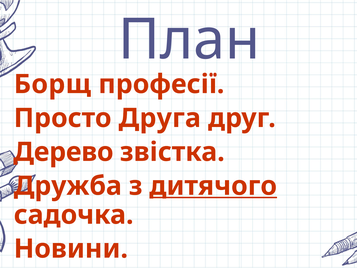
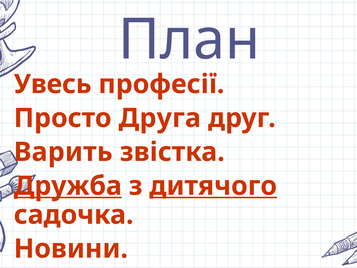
Борщ: Борщ -> Увесь (53, 84)
Дерево: Дерево -> Варить (63, 152)
Дружба underline: none -> present (68, 186)
